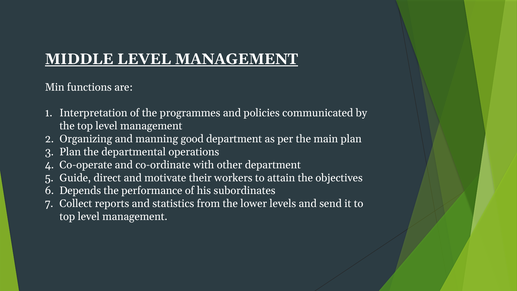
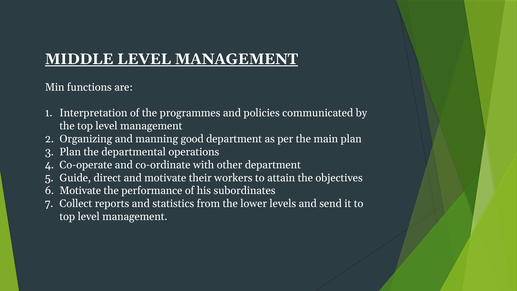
Depends: Depends -> Motivate (80, 191)
